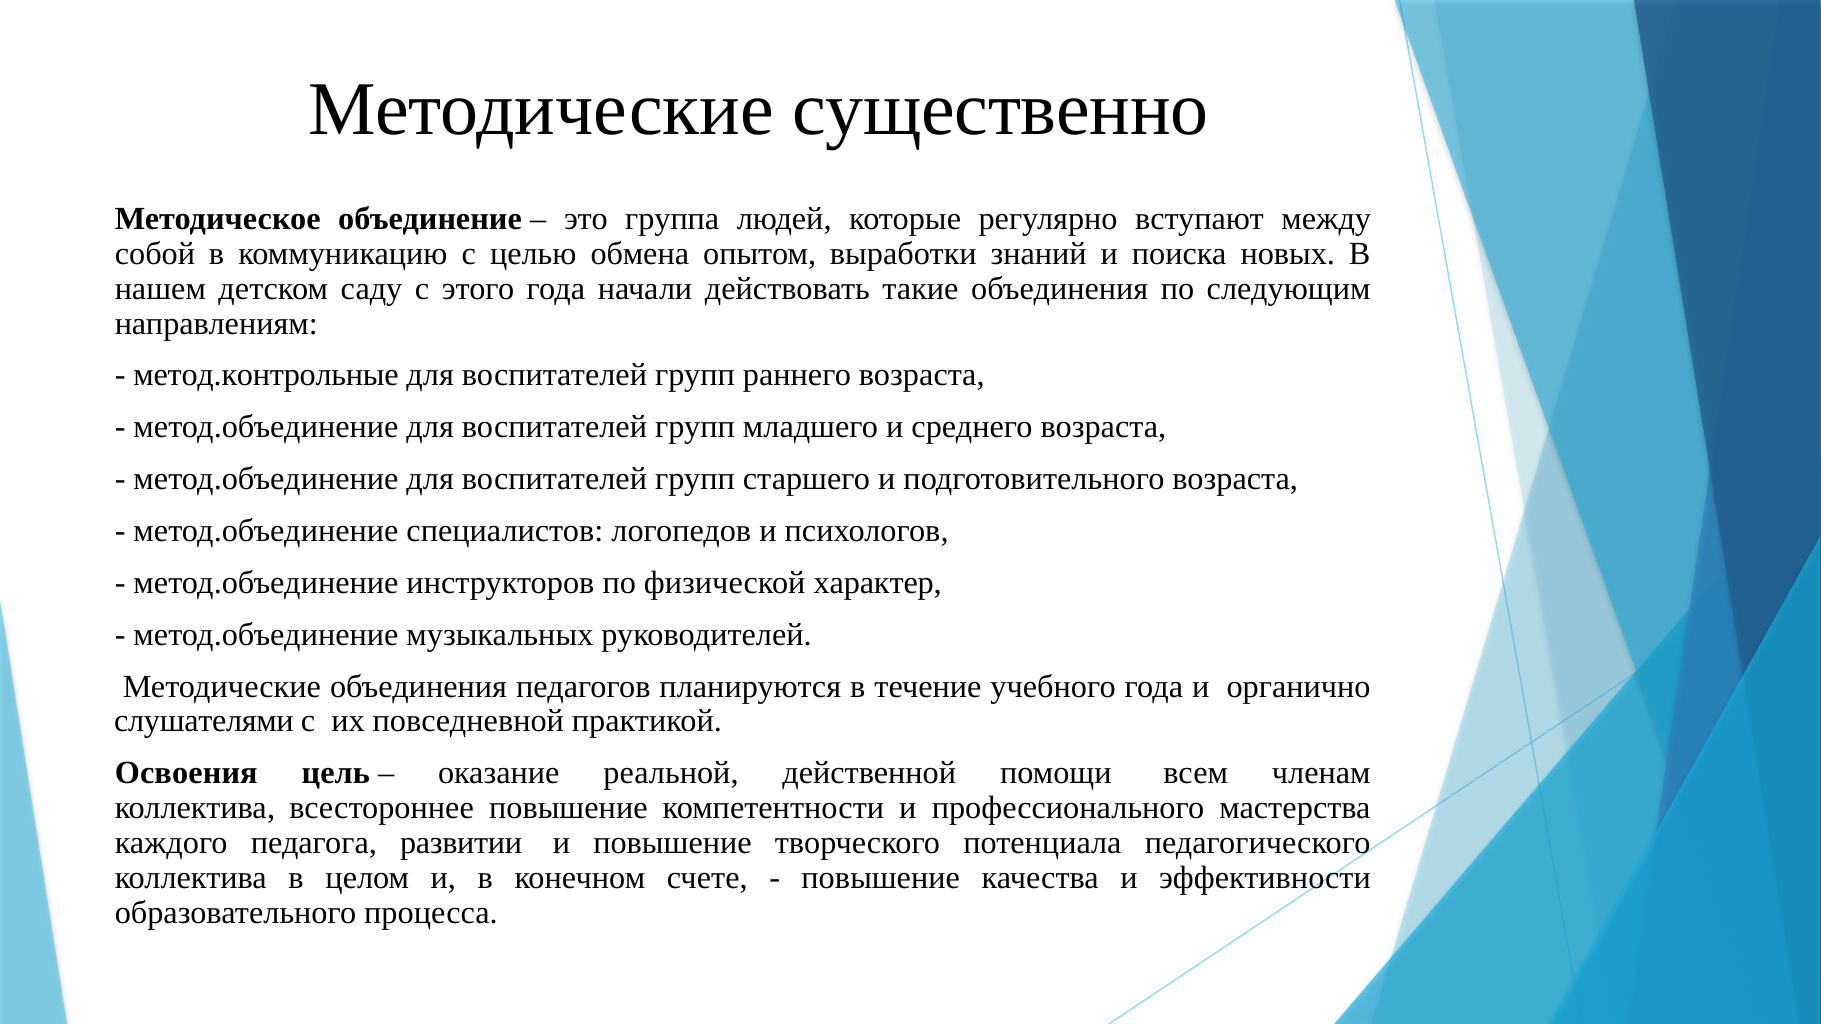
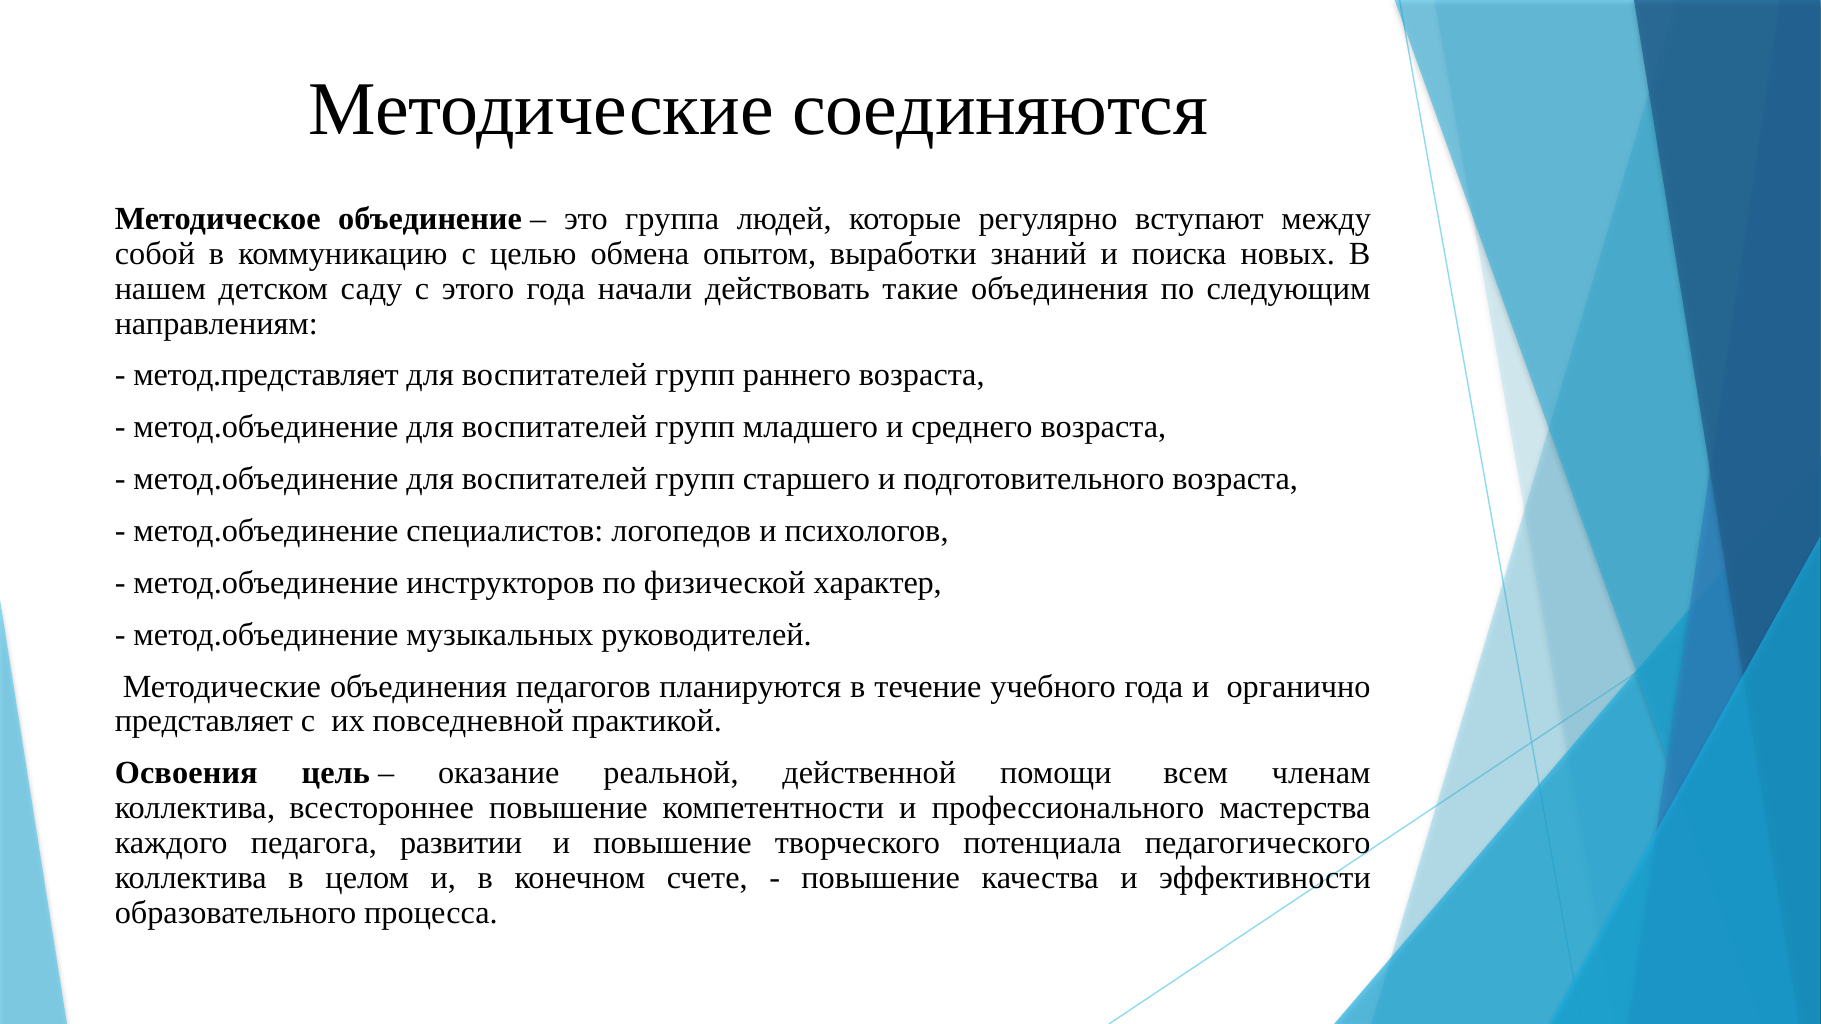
существенно: существенно -> соединяются (1000, 109)
метод.контрольные: метод.контрольные -> метод.представляет (266, 375)
слушателями: слушателями -> представляет (204, 722)
